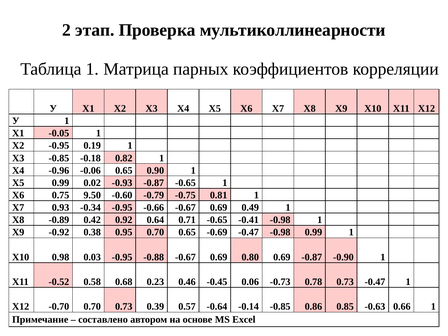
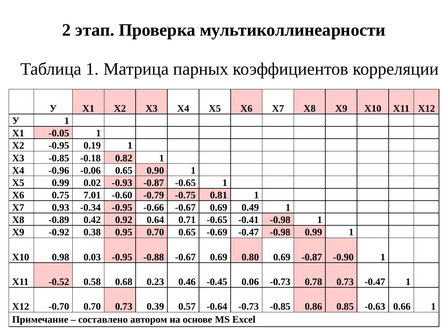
9.50: 9.50 -> 7.01 (92, 195)
-0.64 -0.14: -0.14 -> -0.73 (249, 307)
